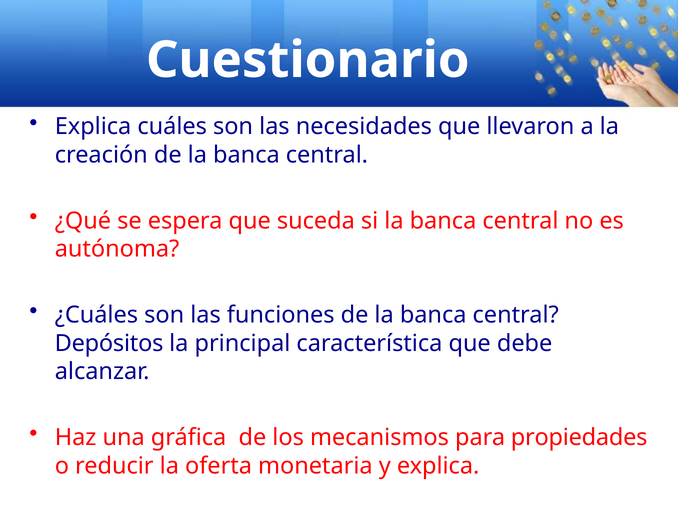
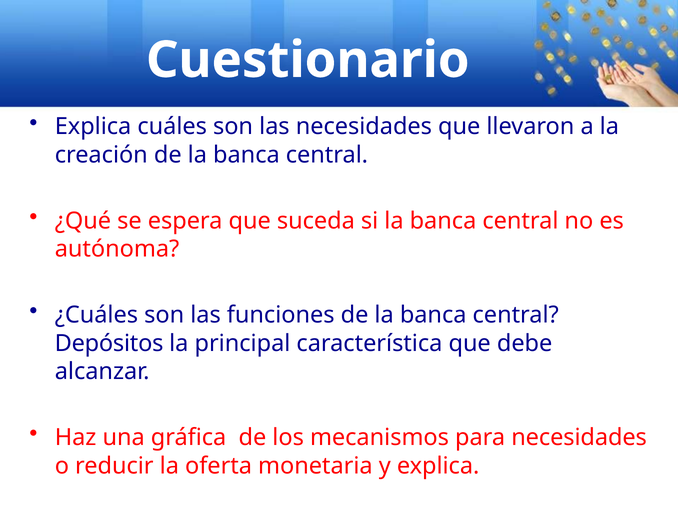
para propiedades: propiedades -> necesidades (579, 437)
